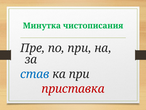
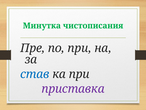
приставка colour: red -> purple (73, 88)
